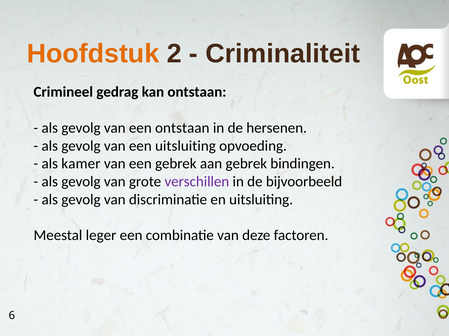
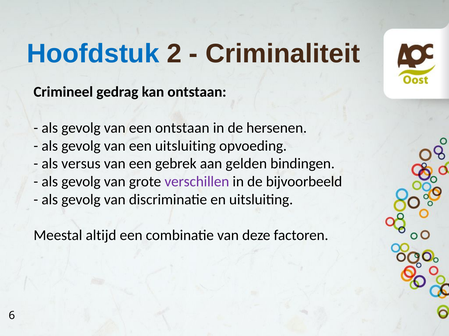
Hoofdstuk colour: orange -> blue (93, 54)
kamer: kamer -> versus (81, 164)
aan gebrek: gebrek -> gelden (246, 164)
leger: leger -> altijd (101, 236)
